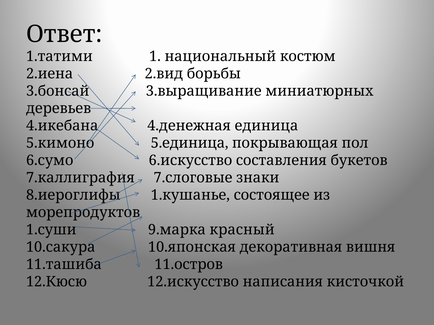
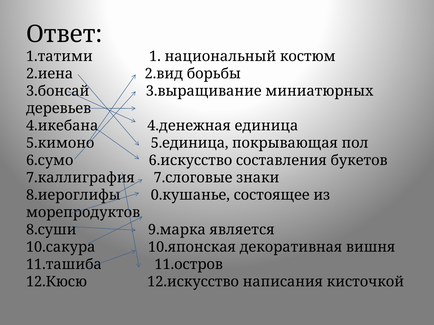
1.кушанье: 1.кушанье -> 0.кушанье (190, 196)
1.суши: 1.суши -> 8.суши (51, 230)
красный: красный -> является (242, 230)
